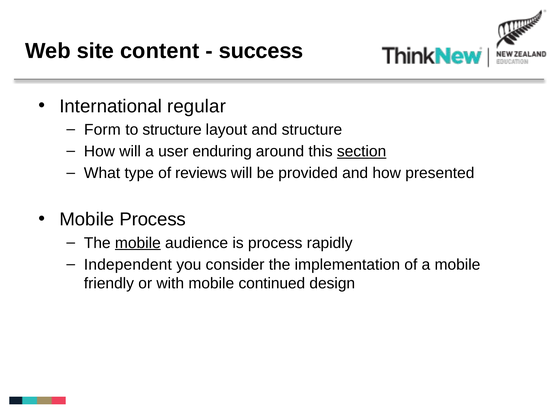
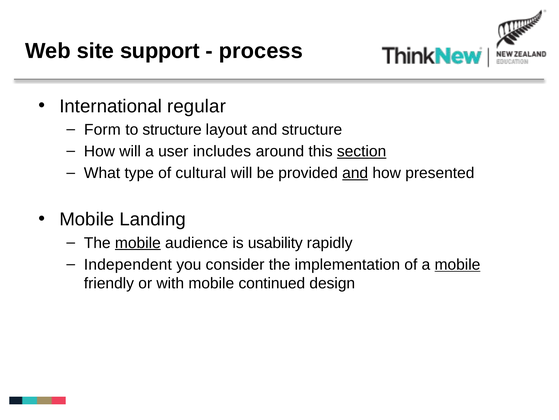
content: content -> support (160, 51)
success: success -> process (261, 51)
enduring: enduring -> includes (222, 151)
reviews: reviews -> cultural (201, 173)
and underline: none -> present (355, 173)
Mobile Process: Process -> Landing (153, 219)
is process: process -> usability (275, 242)
mobile underline: none -> present (457, 264)
